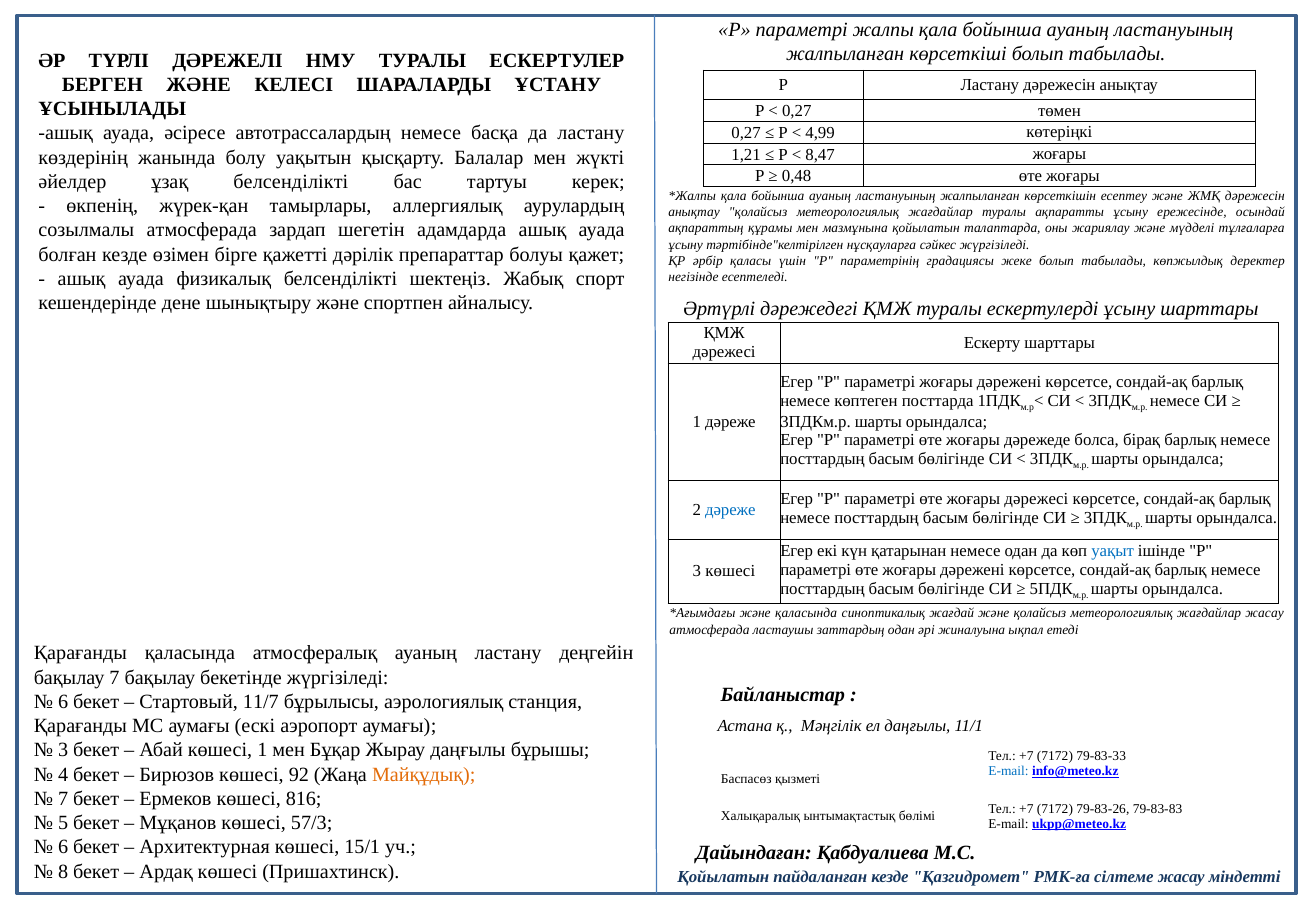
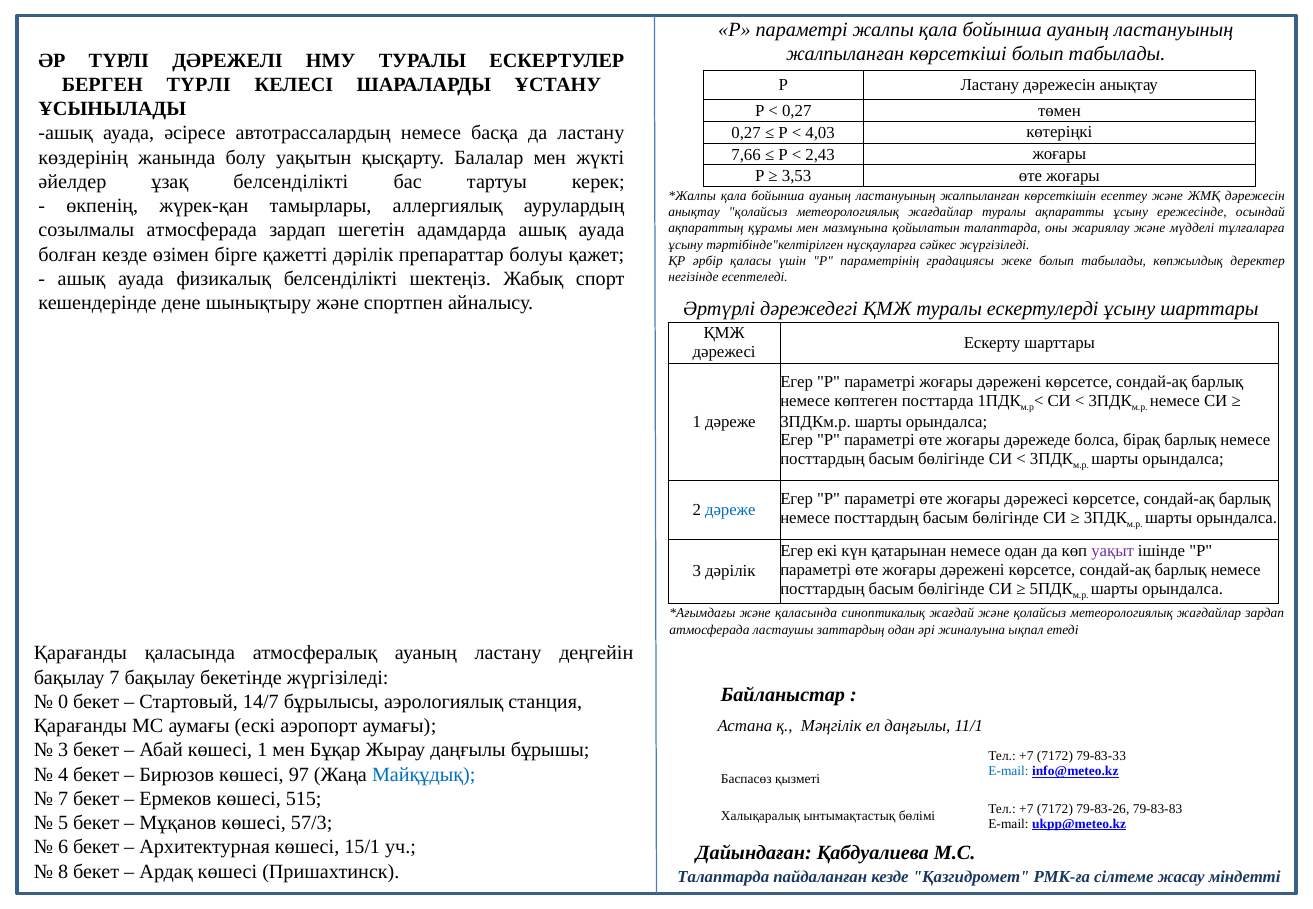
БЕРГЕН ЖӘНЕ: ЖӘНЕ -> ТҮРЛІ (199, 85)
4,99: 4,99 -> 4,03 (820, 133)
1,21: 1,21 -> 7,66 (746, 155)
8,47: 8,47 -> 2,43 (820, 155)
0,48: 0,48 -> 3,53 (797, 176)
уақыт colour: blue -> purple (1113, 551)
3 көшесі: көшесі -> дәрілік (730, 571)
жағдайлар жасау: жасау -> зардап (1265, 613)
6: 6 -> 0 (63, 702)
11/7: 11/7 -> 14/7 (261, 702)
92: 92 -> 97 (299, 774)
Майқұдық colour: orange -> blue (424, 774)
816: 816 -> 515 (304, 799)
Қойылатын: Қойылатын -> Талаптарда (723, 877)
